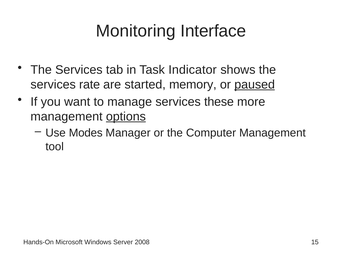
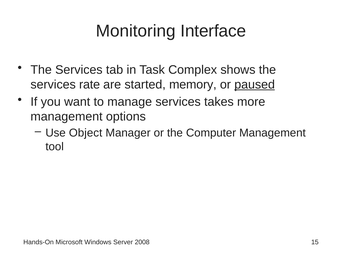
Indicator: Indicator -> Complex (193, 70)
these: these -> takes (219, 102)
options underline: present -> none (126, 117)
Modes: Modes -> Object (86, 133)
